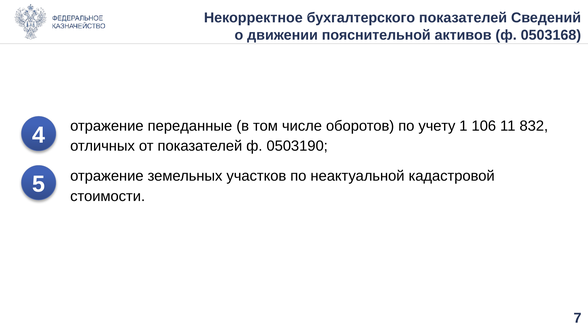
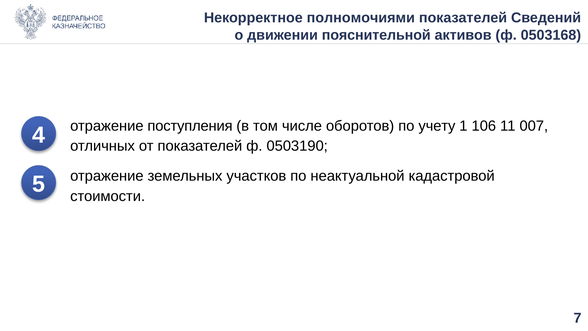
бухгалтерского: бухгалтерского -> полномочиями (361, 18)
переданные: переданные -> поступления (190, 126)
832: 832 -> 007 (534, 126)
